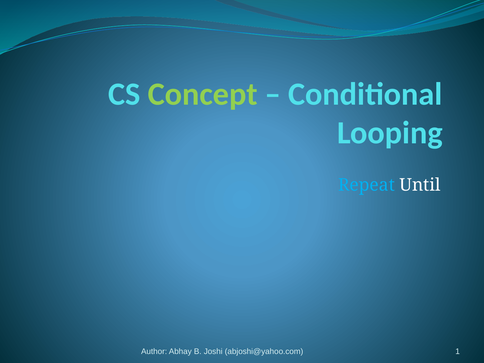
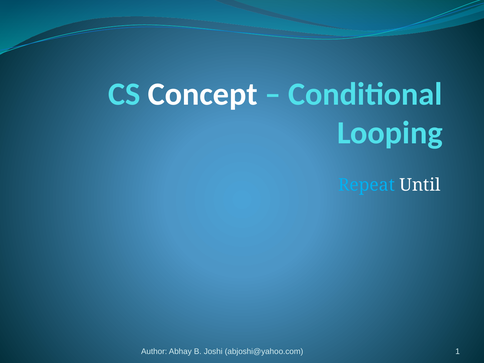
Concept colour: light green -> white (203, 94)
